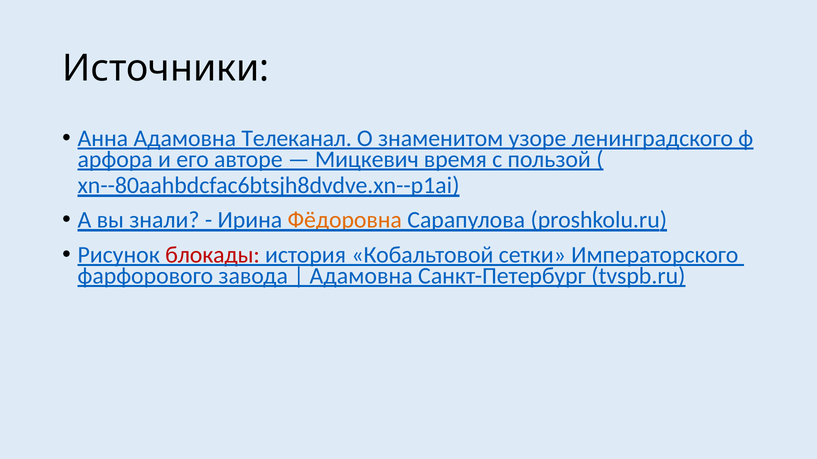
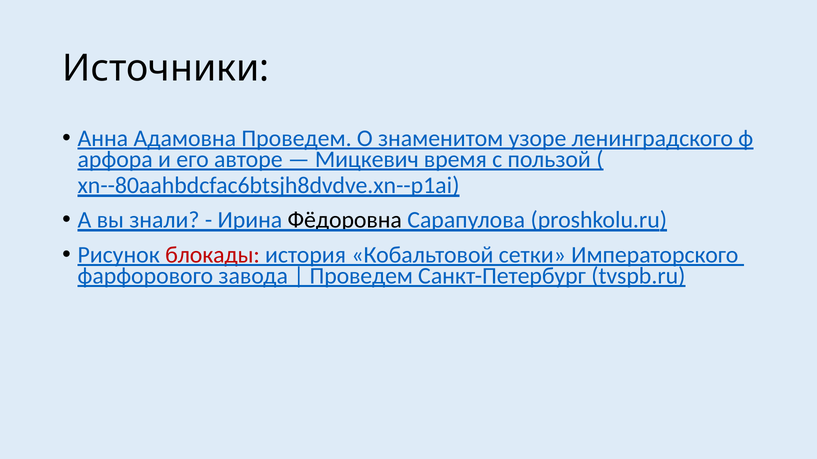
Адамовна Телеканал: Телеканал -> Проведем (297, 138)
Фёдоровна colour: orange -> black (345, 220)
Адамовна: Адамовна -> Проведем (361, 276)
